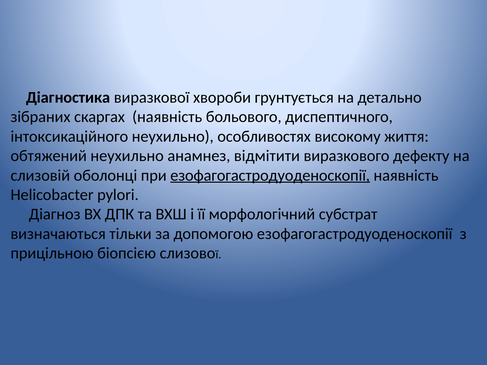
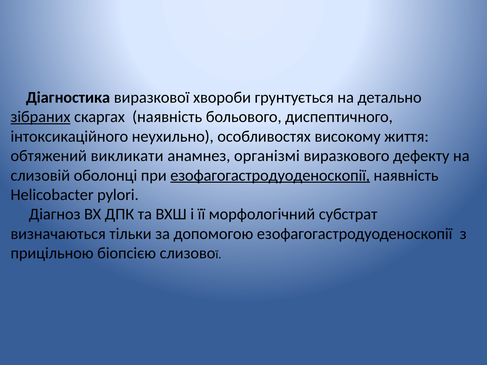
зiбраних underline: none -> present (40, 117)
обтяжений неухильно: неухильно -> викликати (127, 156)
відмітити: відмітити -> організмі (267, 156)
